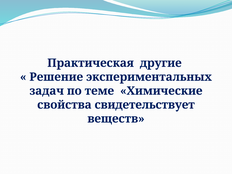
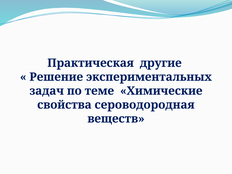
свидетельствует: свидетельствует -> сероводородная (145, 105)
